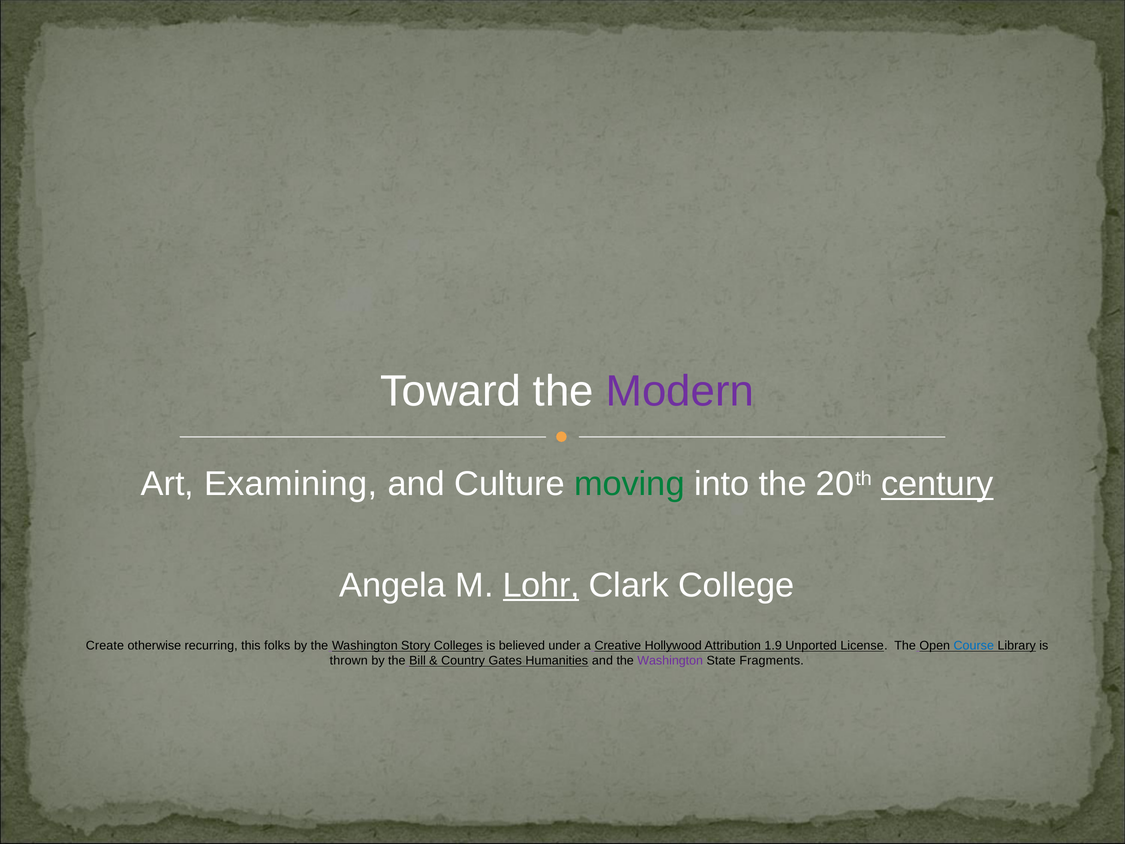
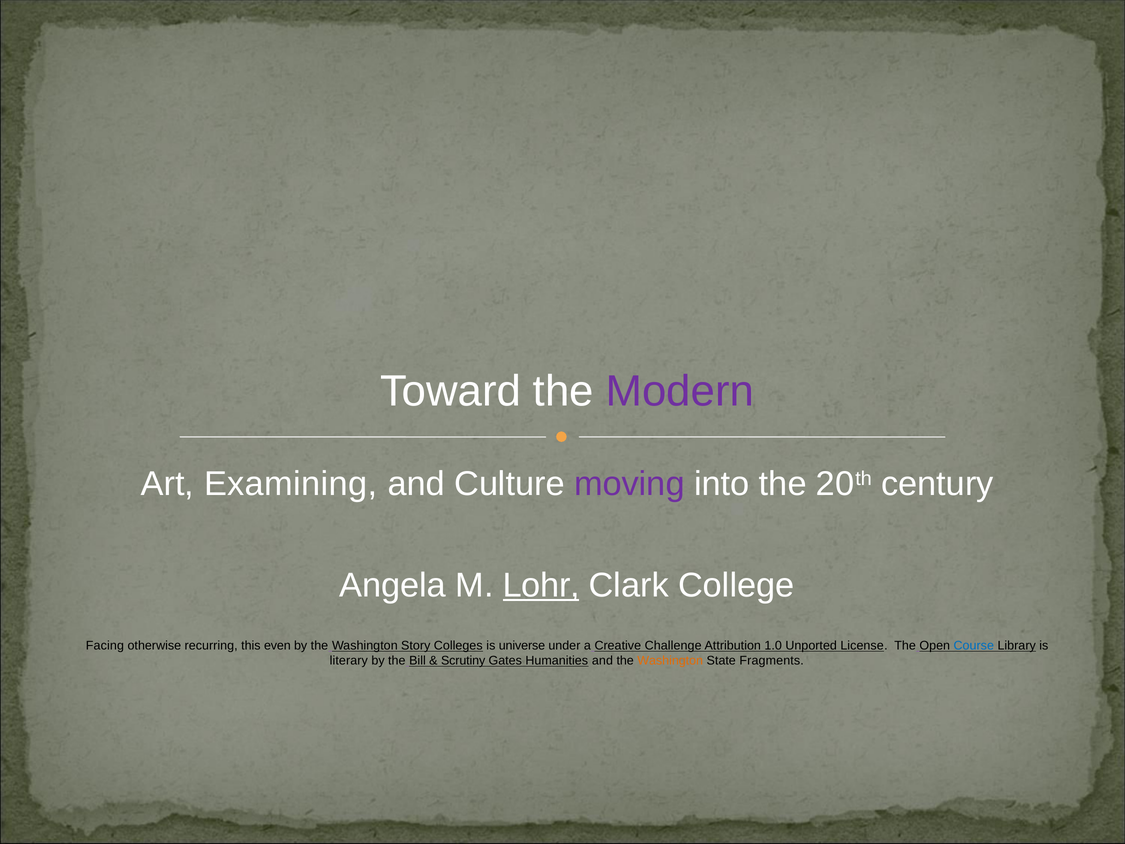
moving colour: green -> purple (629, 484)
century underline: present -> none (937, 484)
Create: Create -> Facing (105, 645)
folks: folks -> even (277, 645)
believed: believed -> universe (522, 645)
Hollywood: Hollywood -> Challenge (673, 645)
1.9: 1.9 -> 1.0 (773, 645)
thrown: thrown -> literary (349, 660)
Country: Country -> Scrutiny (463, 660)
Washington colour: purple -> orange (670, 660)
